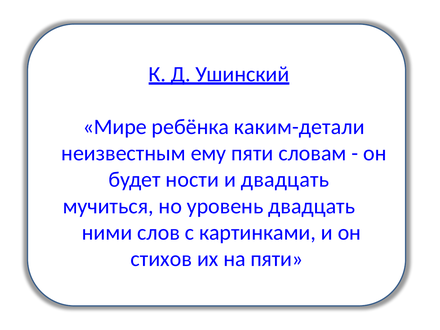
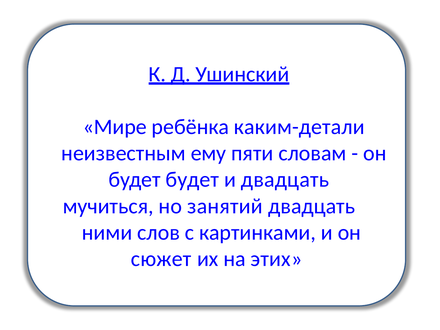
будет ности: ности -> будет (192, 180)
уровень: уровень -> занятий (225, 206)
стихов: стихов -> сюжет (161, 259)
на пяти: пяти -> этих (276, 259)
